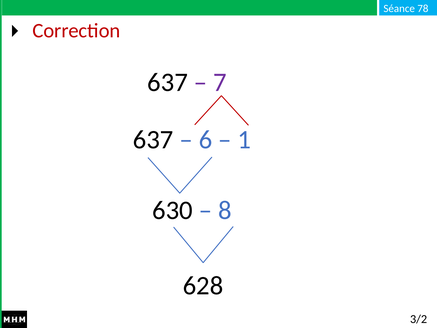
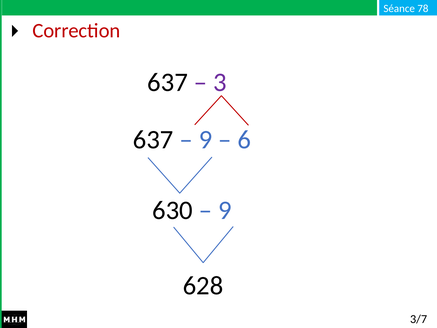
7: 7 -> 3 (220, 82)
6: 6 -> 9 (205, 140)
1: 1 -> 6 (244, 140)
8: 8 -> 9 (225, 210)
3/2: 3/2 -> 3/7 (419, 319)
